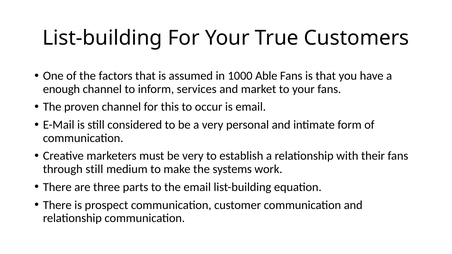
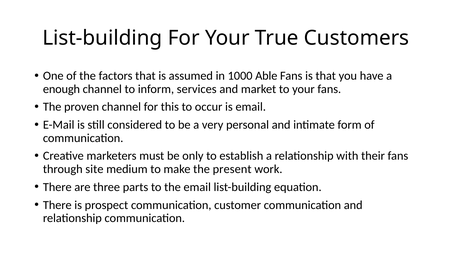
be very: very -> only (193, 156)
through still: still -> site (94, 169)
systems: systems -> present (232, 169)
